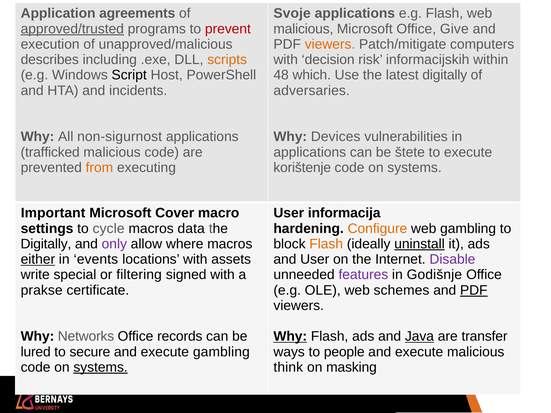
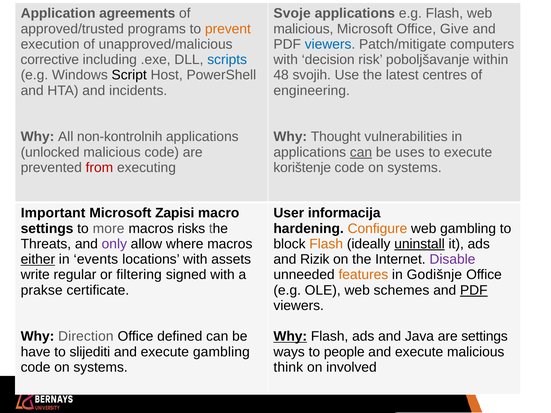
approved/trusted underline: present -> none (72, 29)
prevent colour: red -> orange (228, 29)
viewers colour: orange -> blue (330, 44)
describes: describes -> corrective (50, 60)
scripts colour: orange -> blue (227, 60)
informacijskih: informacijskih -> poboljšavanje (428, 60)
which: which -> svojih (312, 75)
latest digitally: digitally -> centres (445, 75)
adversaries: adversaries -> engineering (312, 91)
non-sigurnost: non-sigurnost -> non-kontrolnih (120, 137)
Devices: Devices -> Thought (336, 137)
trafficked: trafficked -> unlocked (50, 152)
can underline: none -> present (361, 152)
štete: štete -> uses (410, 152)
from colour: orange -> red (99, 168)
Cover: Cover -> Zapisi (175, 213)
cycle: cycle -> more (109, 229)
data: data -> risks (191, 229)
Digitally: Digitally -> Threats (46, 244)
and User: User -> Rizik (315, 260)
special: special -> regular (75, 275)
features colour: purple -> orange (363, 275)
Networks: Networks -> Direction (86, 337)
records: records -> defined (180, 337)
Java underline: present -> none (419, 337)
are transfer: transfer -> settings (485, 337)
lured: lured -> have (36, 352)
secure: secure -> slijediti (90, 352)
systems underline: present -> none (101, 367)
masking: masking -> involved (351, 367)
